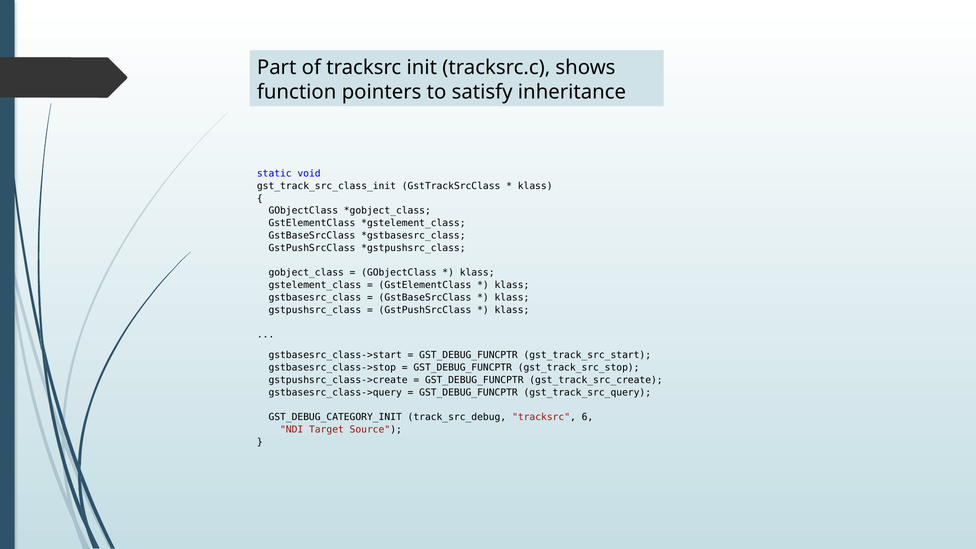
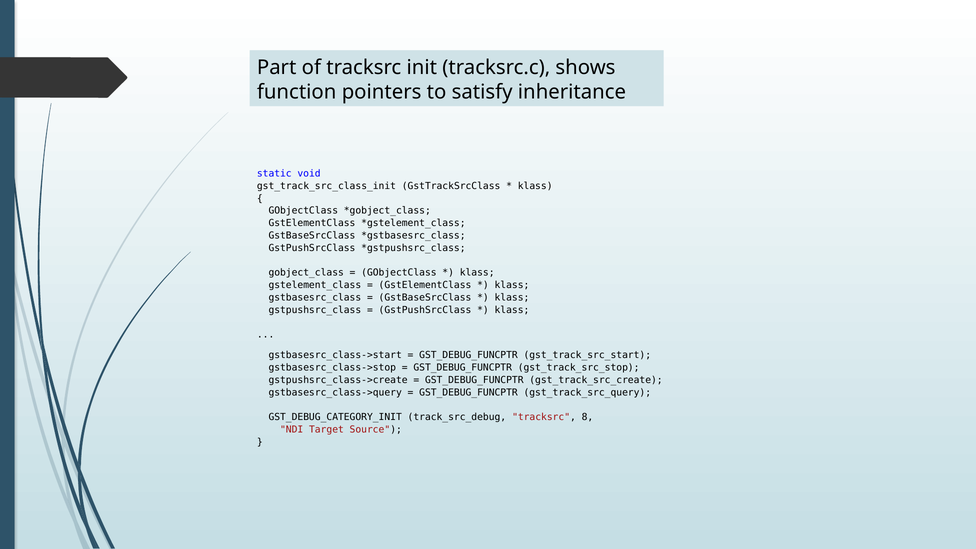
6: 6 -> 8 (587, 417)
